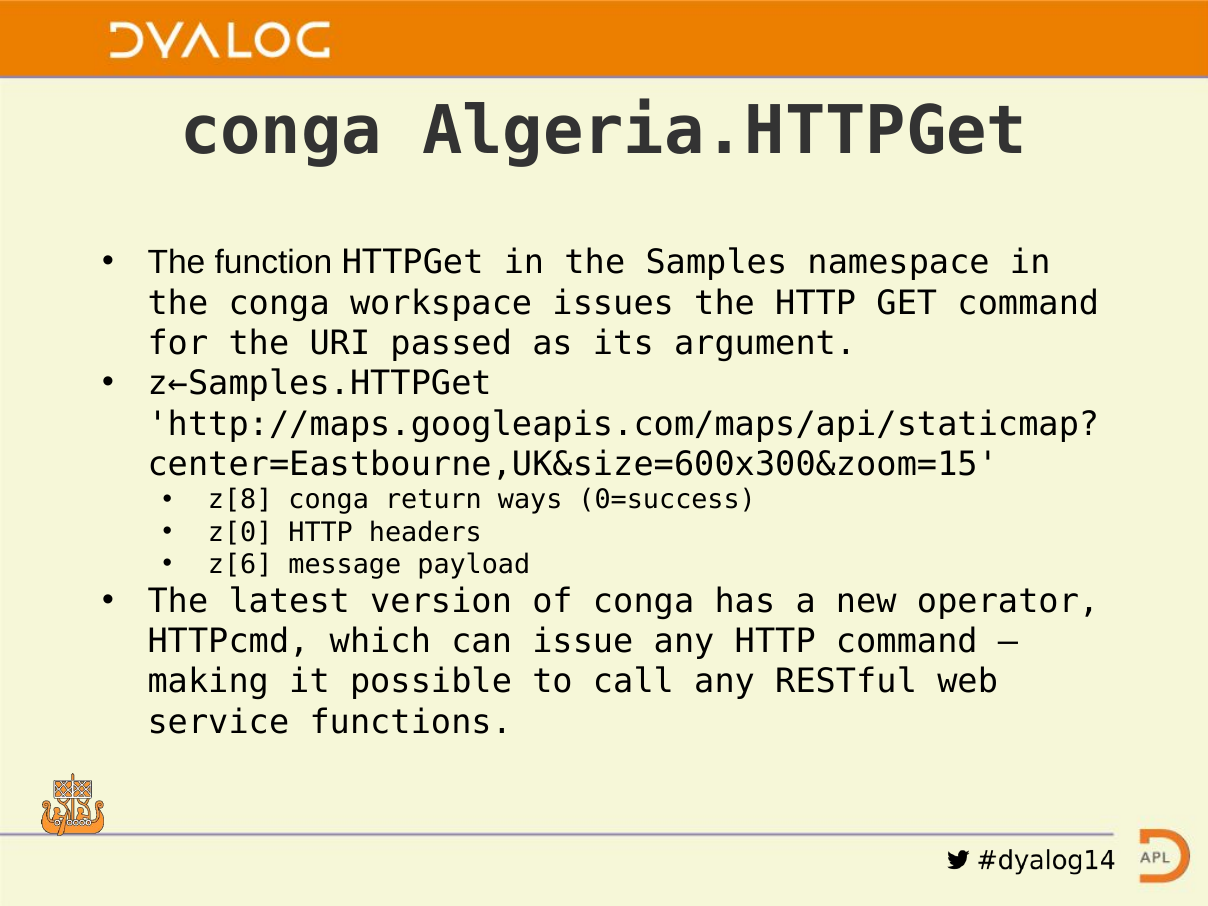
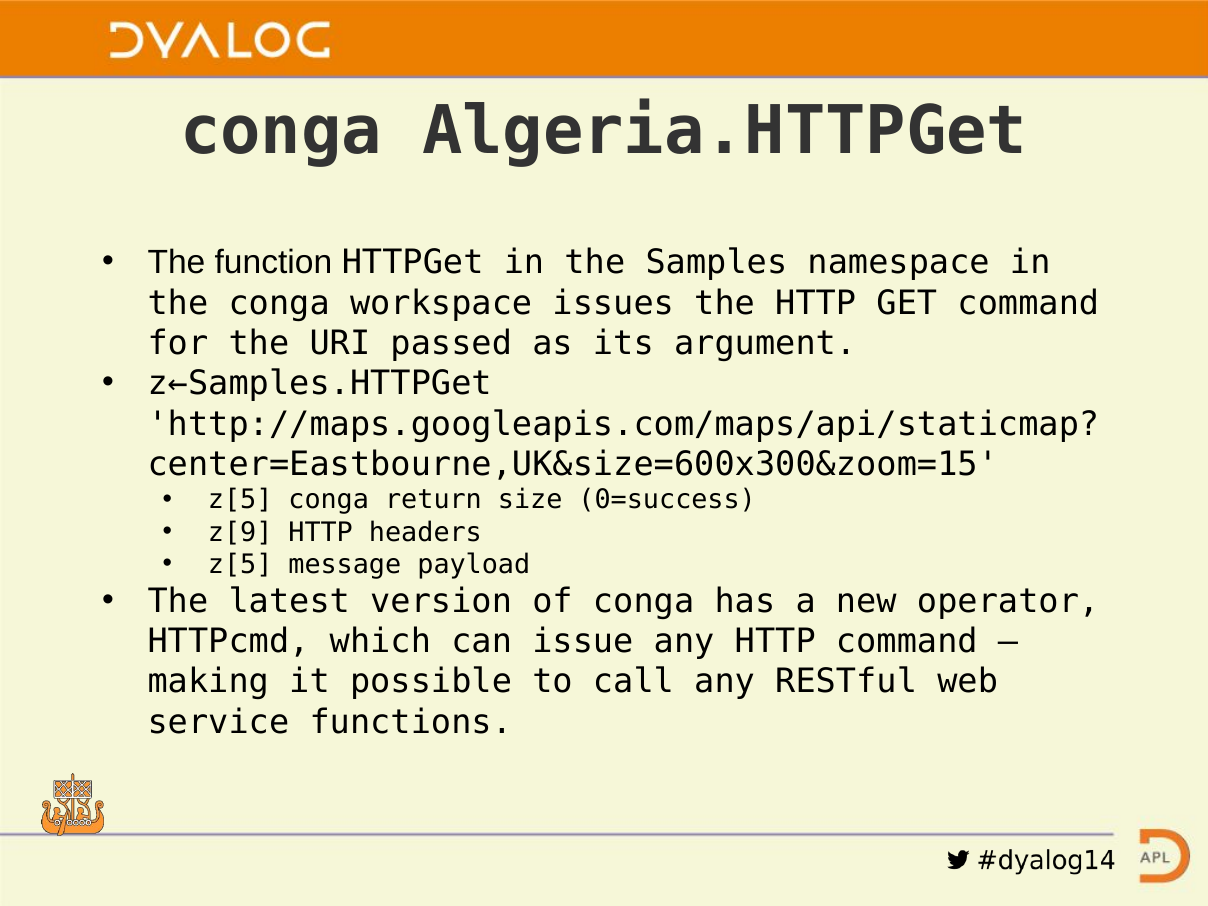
z[8: z[8 -> z[5 (240, 500)
ways: ways -> size (530, 500)
z[0: z[0 -> z[9 (240, 532)
z[6: z[6 -> z[5 (240, 564)
